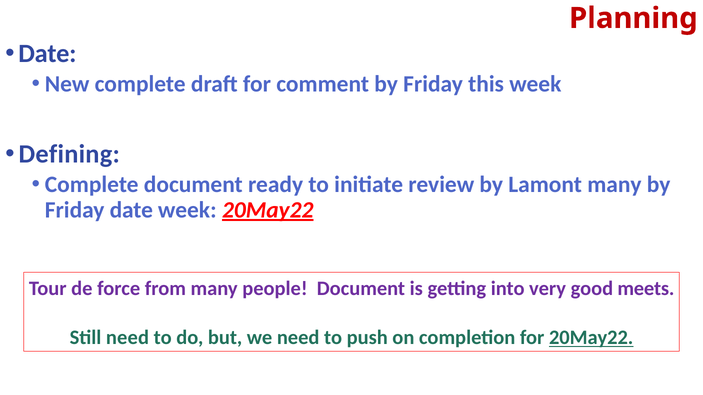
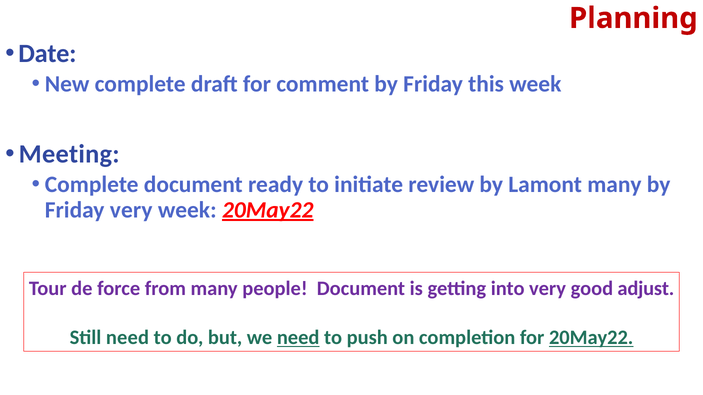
Defining: Defining -> Meeting (69, 154)
Friday date: date -> very (131, 210)
meets: meets -> adjust (646, 289)
need underline: none -> present (298, 338)
